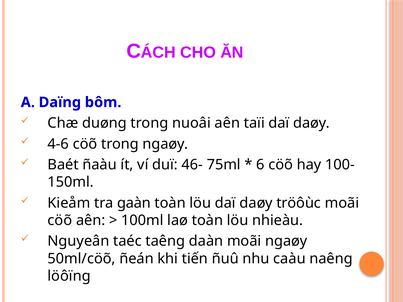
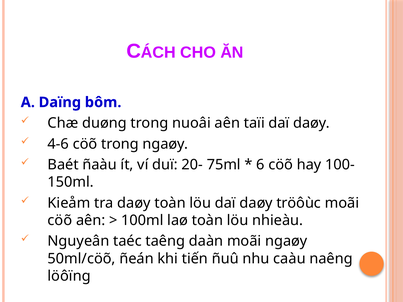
46-: 46- -> 20- (192, 165)
tra gaàn: gaàn -> daøy (134, 203)
